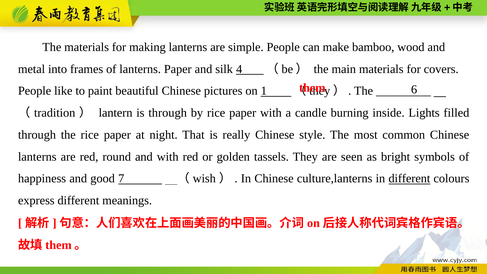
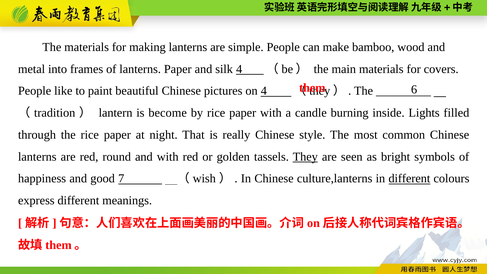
on 1: 1 -> 4 (264, 91)
is through: through -> become (168, 113)
They underline: none -> present (305, 157)
